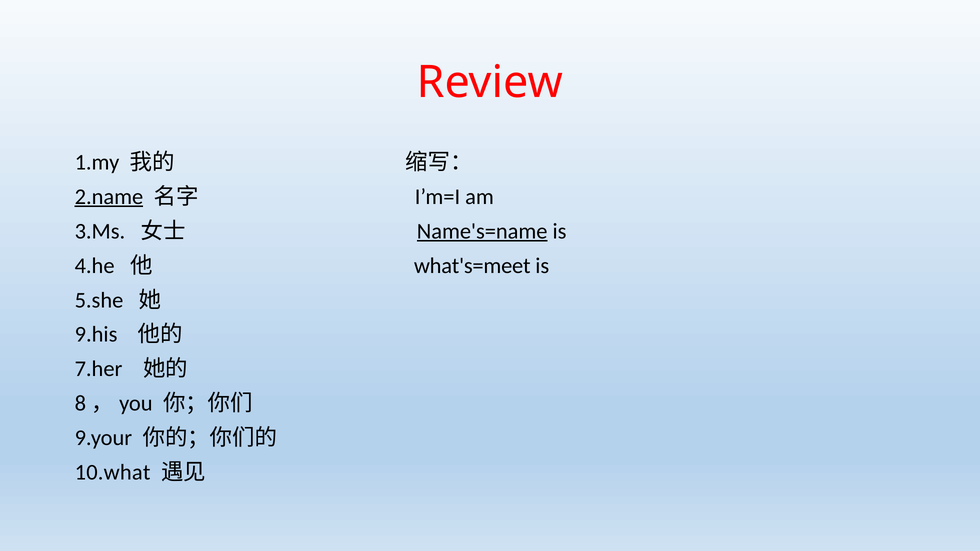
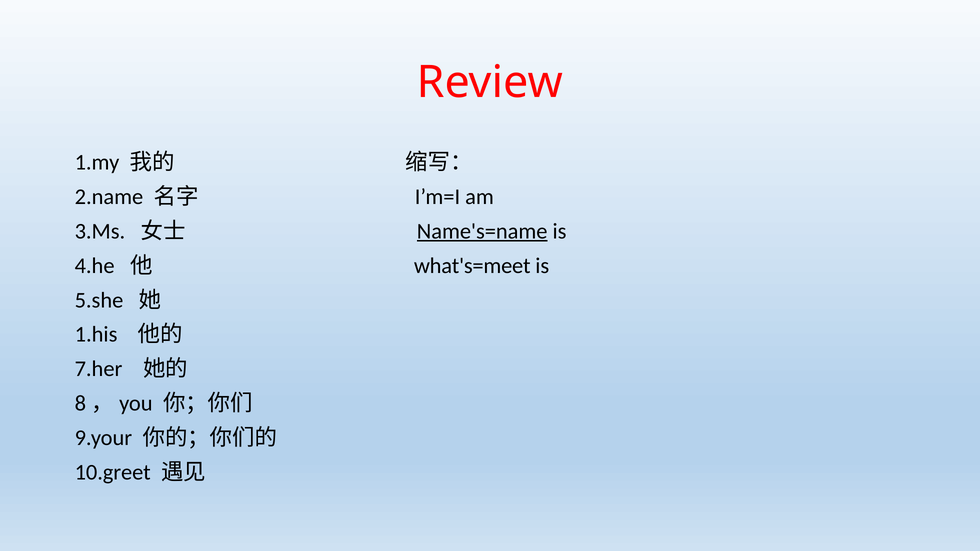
2.name underline: present -> none (109, 197)
9.his: 9.his -> 1.his (96, 335)
10.what: 10.what -> 10.greet (113, 473)
